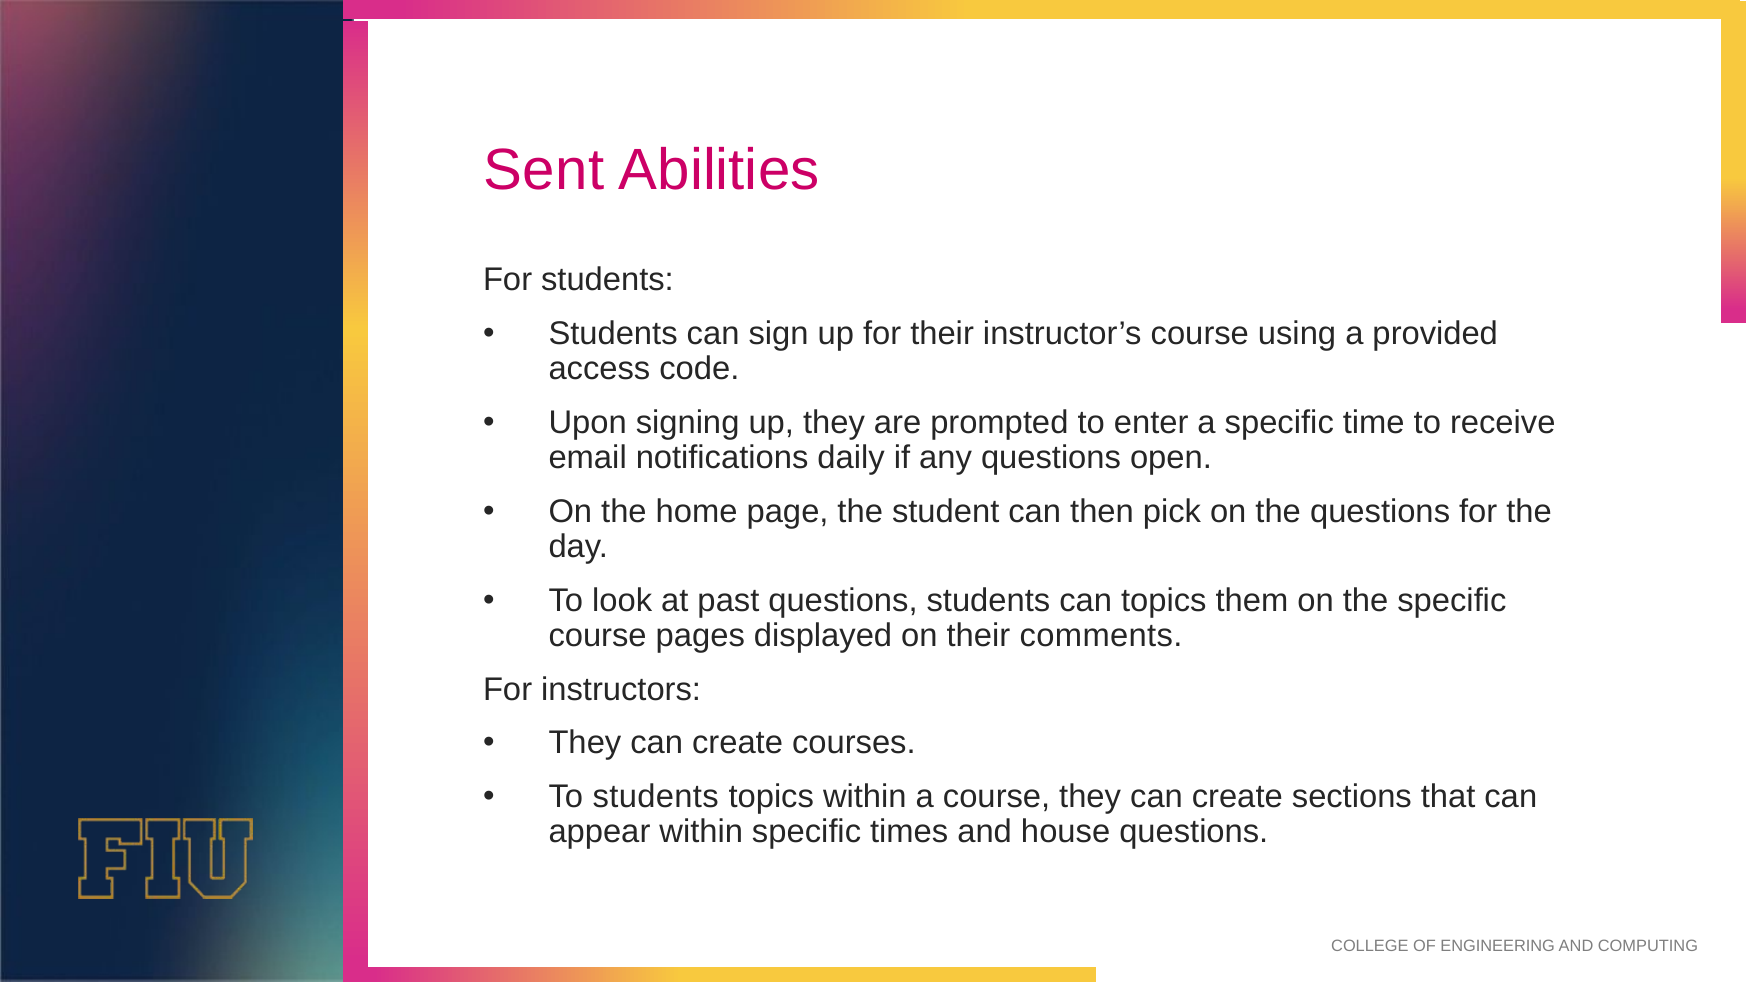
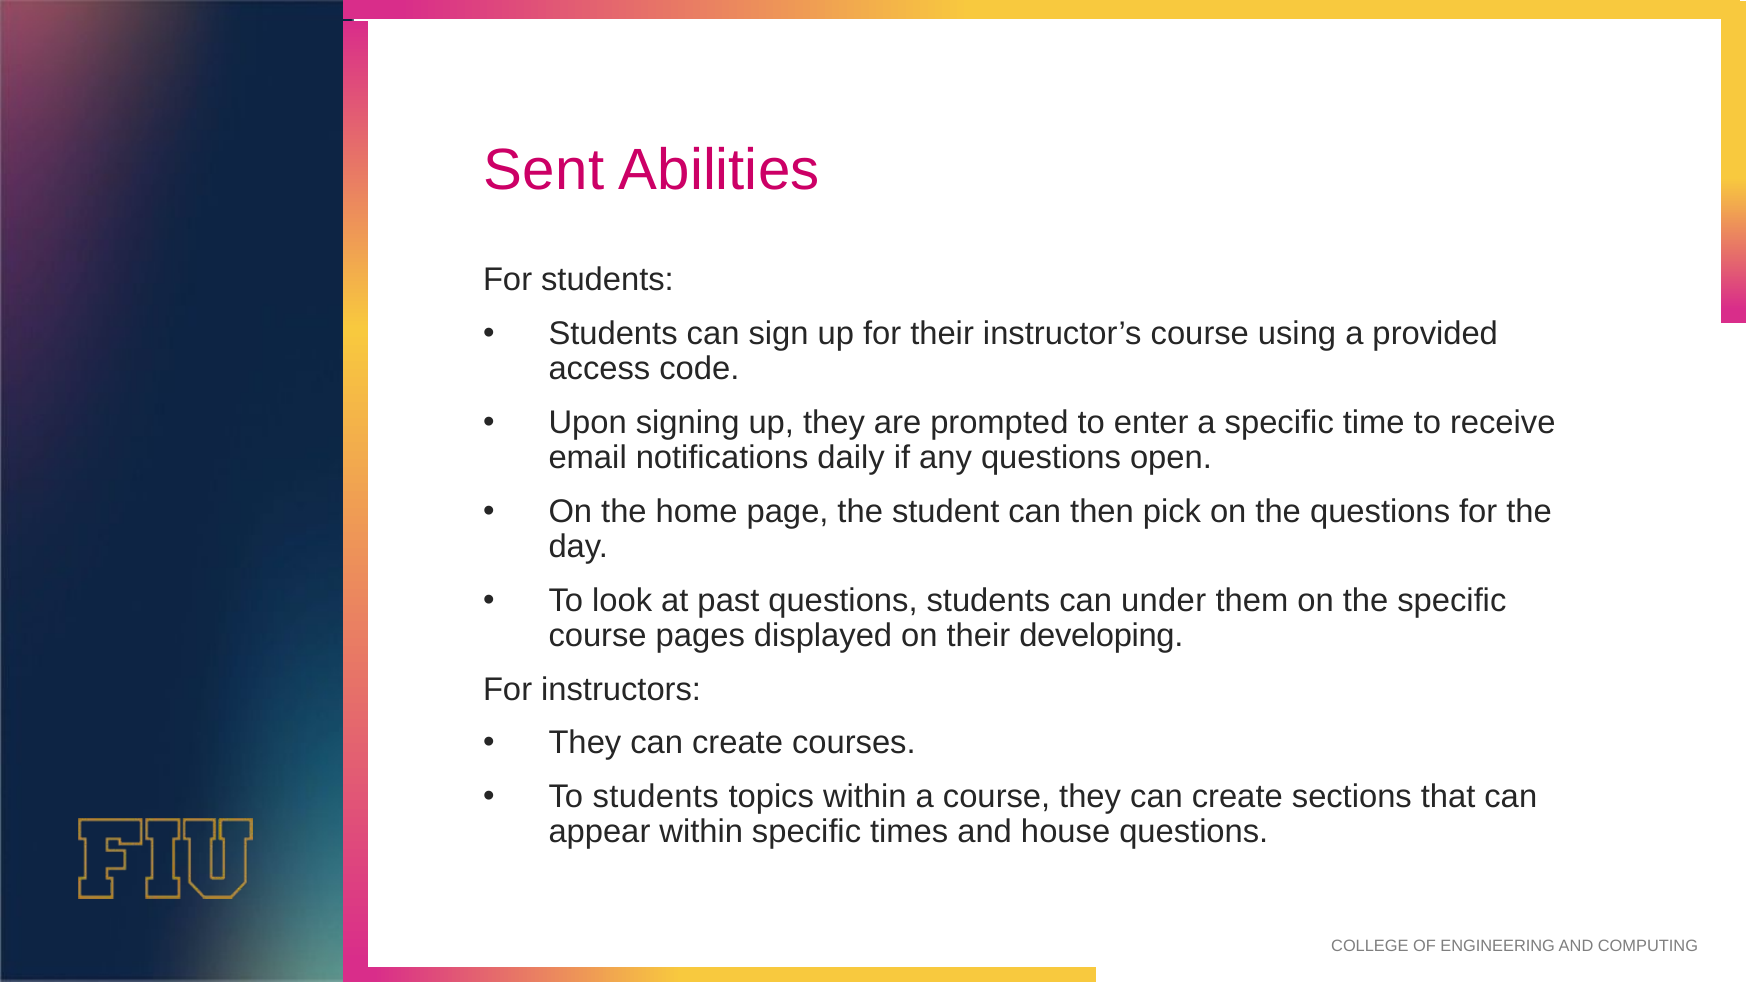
can topics: topics -> under (1164, 601)
comments: comments -> developing (1101, 636)
